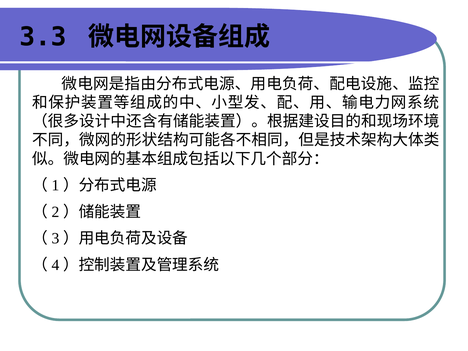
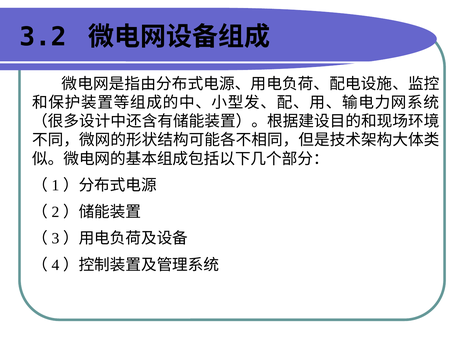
3.3: 3.3 -> 3.2 (43, 37)
